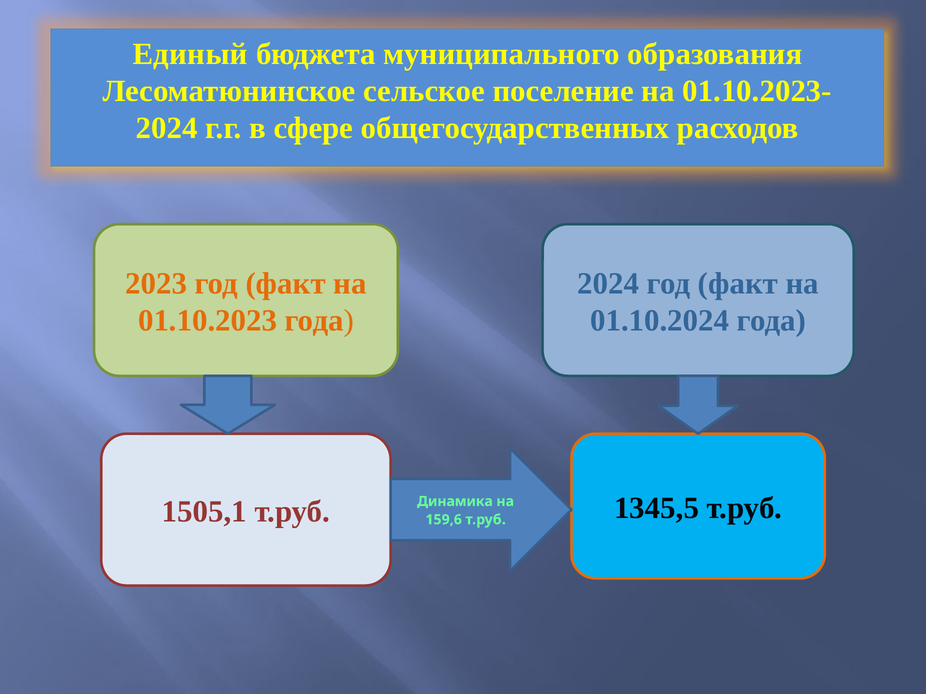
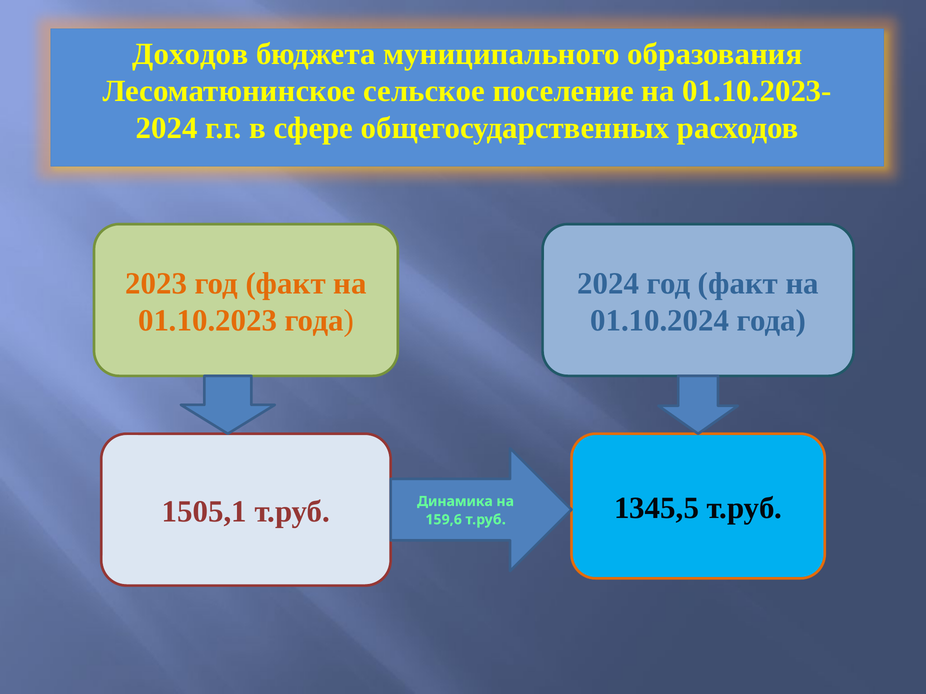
Единый: Единый -> Доходов (190, 54)
